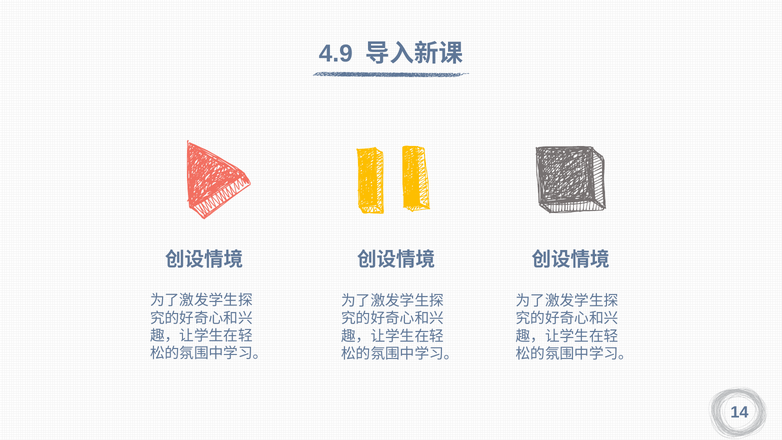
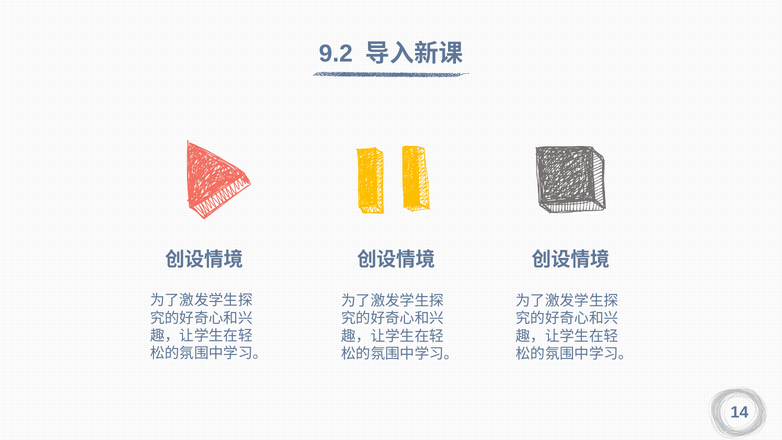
4.9: 4.9 -> 9.2 (336, 53)
